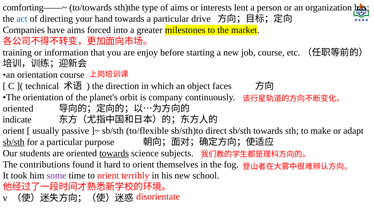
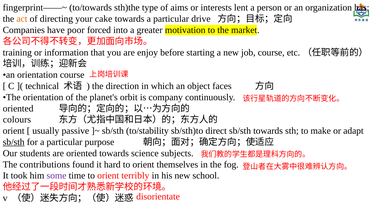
comforting——~: comforting——~ -> fingerprint——~ (35, 8)
act colour: blue -> orange (22, 19)
hand: hand -> cake (104, 19)
have aims: aims -> poor (76, 30)
milestones: milestones -> motivation (185, 30)
indicate: indicate -> colours (17, 120)
to/flexible: to/flexible -> to/stability (147, 131)
towards underline: present -> none (114, 153)
